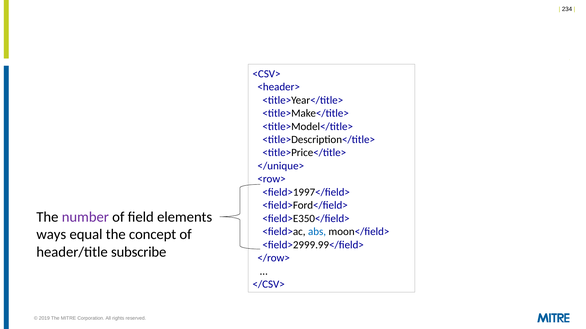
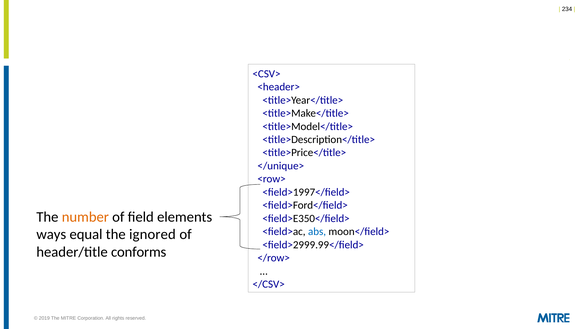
number colour: purple -> orange (85, 217)
concept: concept -> ignored (152, 235)
subscribe: subscribe -> conforms (139, 252)
